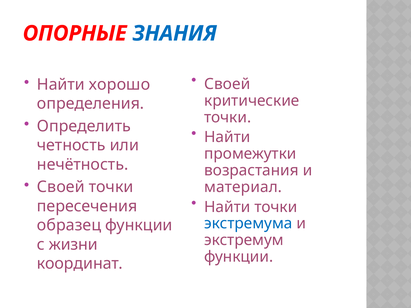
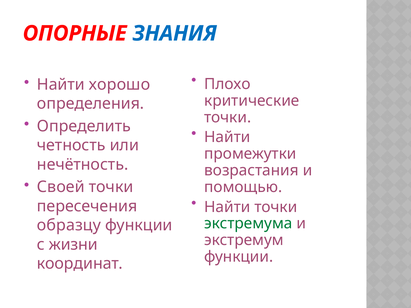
Своей: Своей -> Плохо (227, 84)
материал: материал -> помощью (243, 187)
экстремума colour: blue -> green (248, 224)
образец: образец -> образцу (69, 225)
